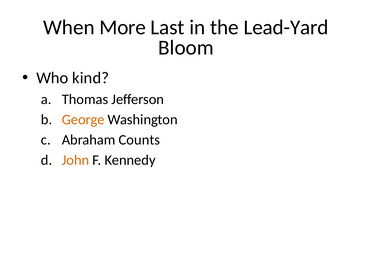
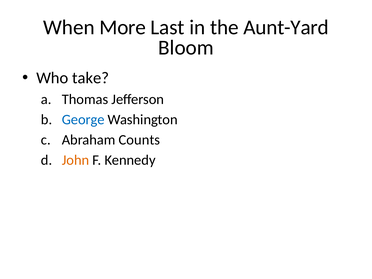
Lead-Yard: Lead-Yard -> Aunt-Yard (286, 27)
kind: kind -> take (91, 78)
George colour: orange -> blue (83, 120)
